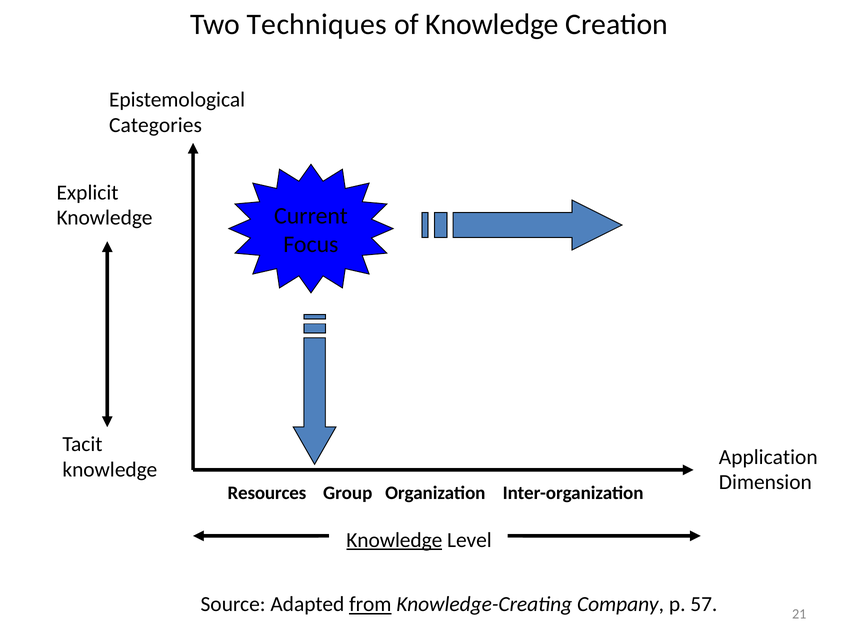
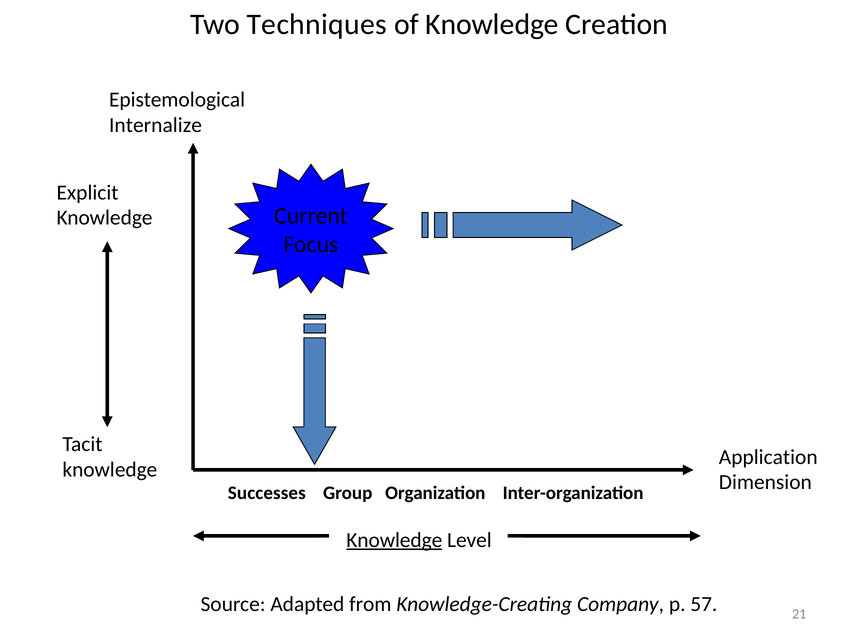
Categories: Categories -> Internalize (156, 125)
Resources: Resources -> Successes (267, 493)
from underline: present -> none (370, 605)
